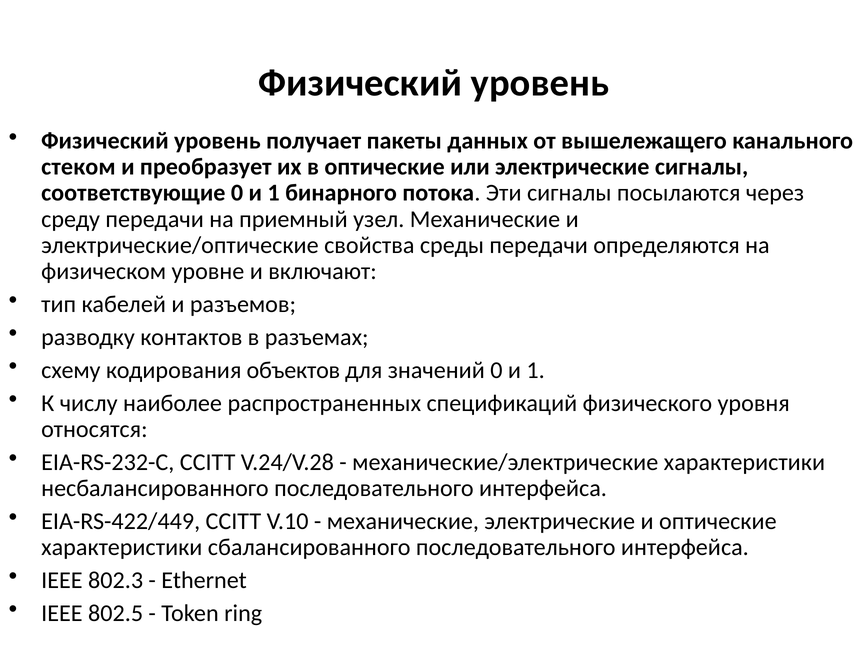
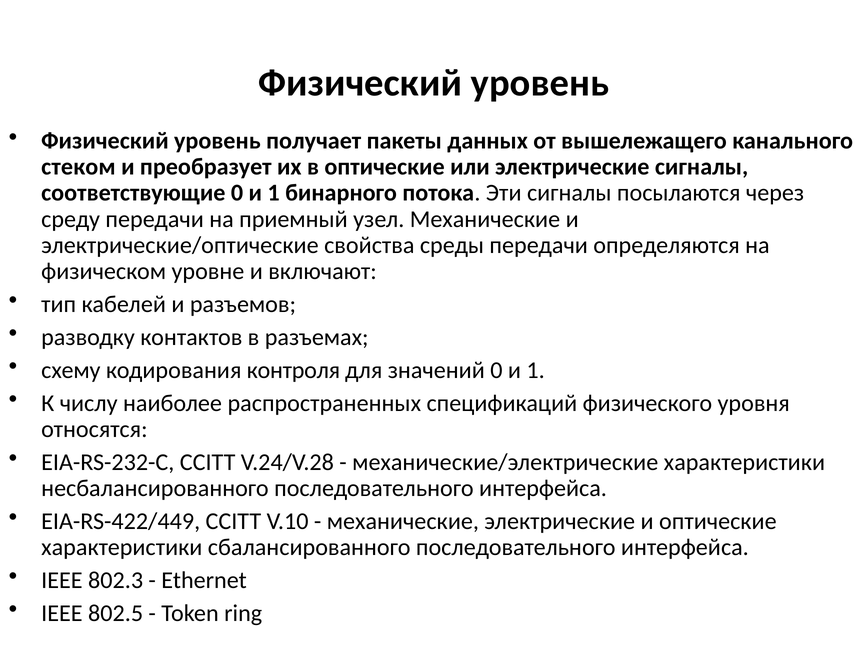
объектов: объектов -> контроля (293, 370)
